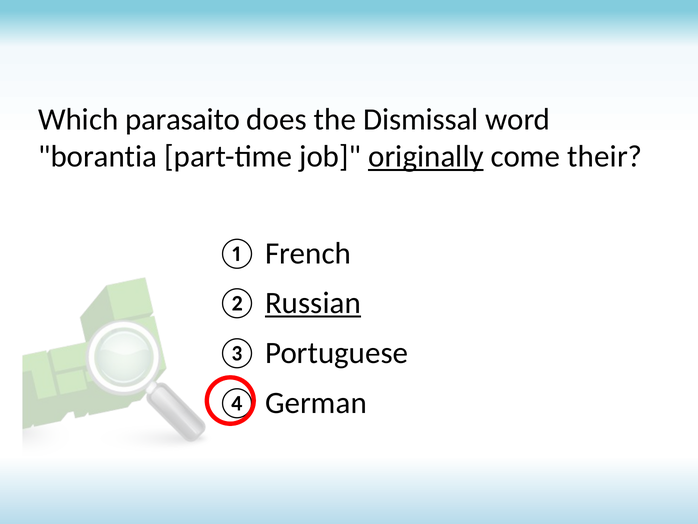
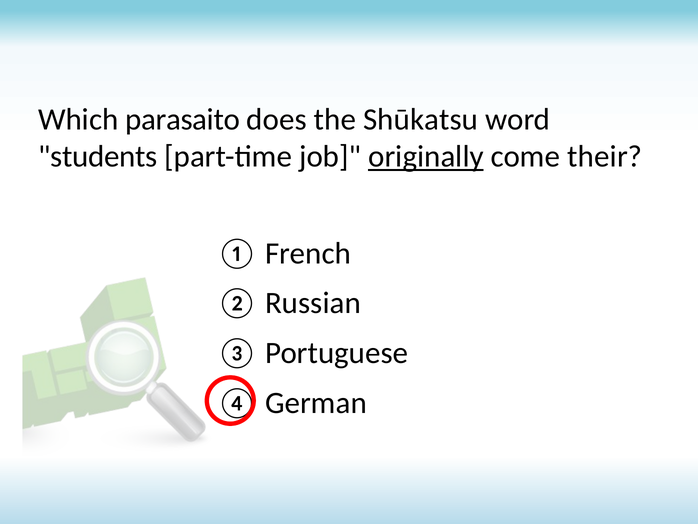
Dismissal: Dismissal -> Shūkatsu (421, 119)
borantia: borantia -> students (98, 156)
Russian underline: present -> none (313, 303)
